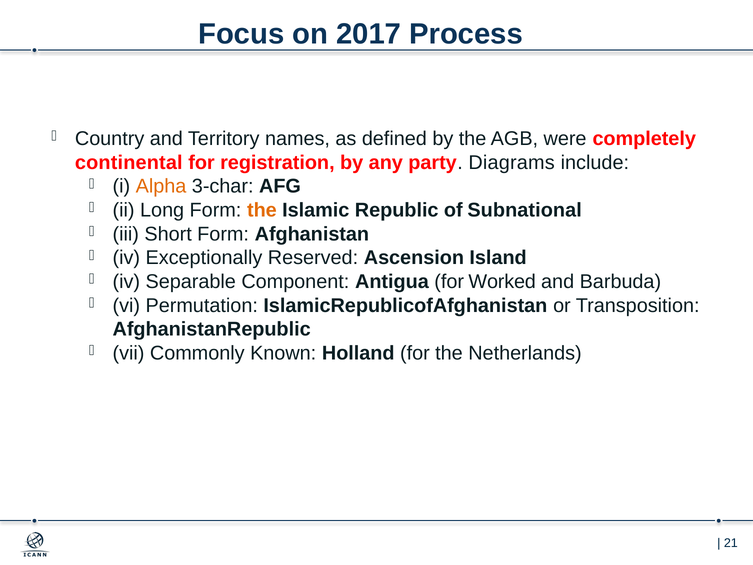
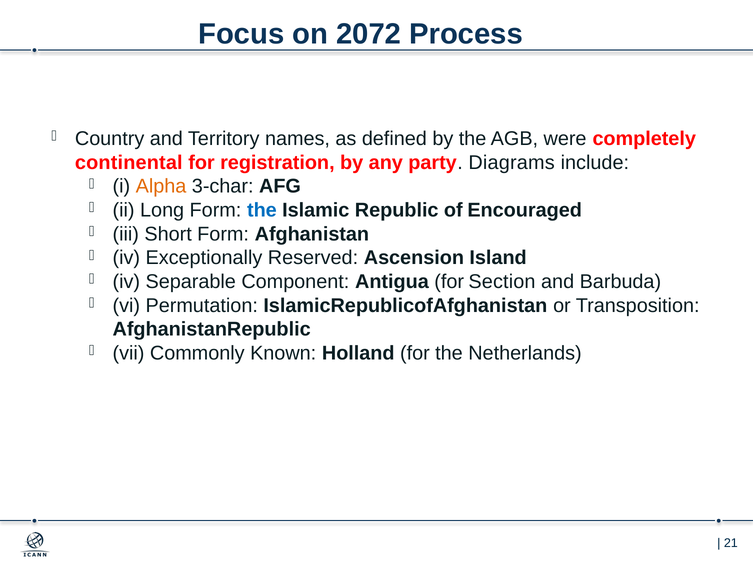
2017: 2017 -> 2072 (369, 34)
the colour: orange -> blue (262, 210)
Subnational: Subnational -> Encouraged (525, 210)
Worked: Worked -> Section (502, 282)
